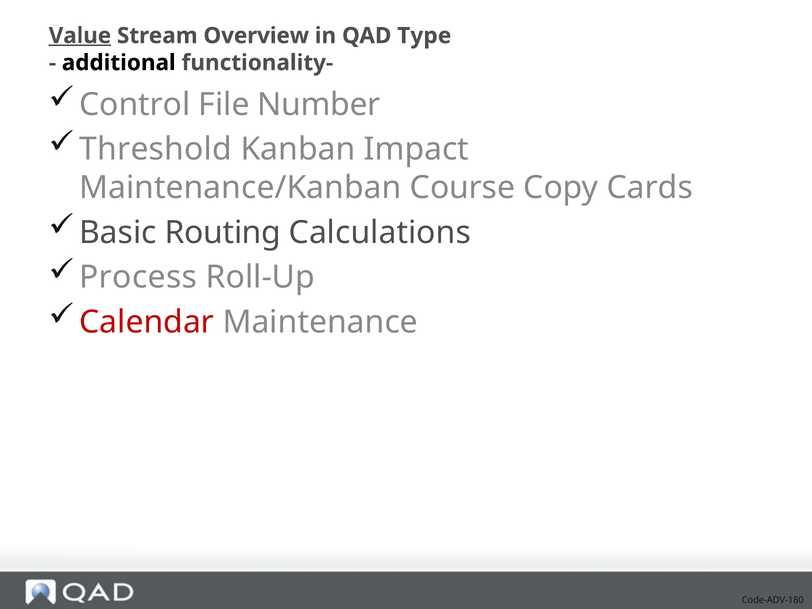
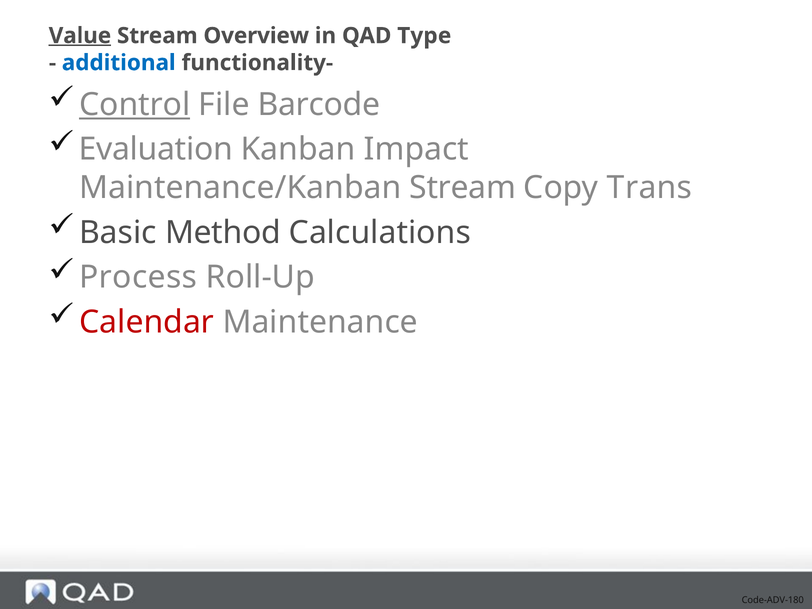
additional colour: black -> blue (119, 63)
Control underline: none -> present (135, 105)
Number: Number -> Barcode (319, 105)
Threshold: Threshold -> Evaluation (156, 149)
Maintenance/Kanban Course: Course -> Stream (463, 188)
Cards: Cards -> Trans (650, 188)
Routing: Routing -> Method (223, 233)
